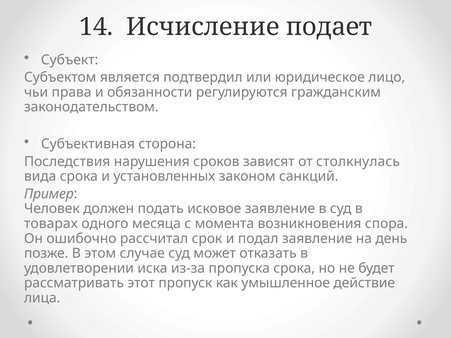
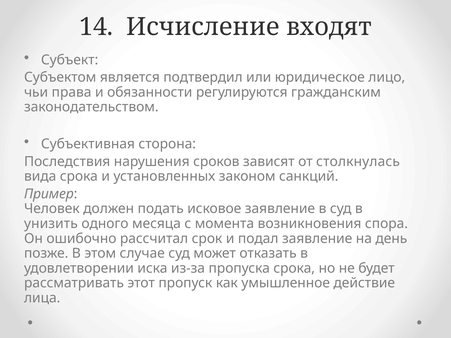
подает: подает -> входят (329, 27)
товарах: товарах -> унизить (51, 224)
